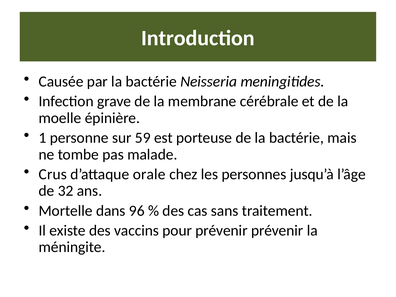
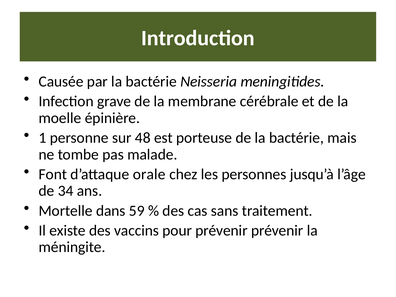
59: 59 -> 48 (143, 138)
Crus: Crus -> Font (53, 174)
32: 32 -> 34 (66, 191)
96: 96 -> 59 (137, 211)
